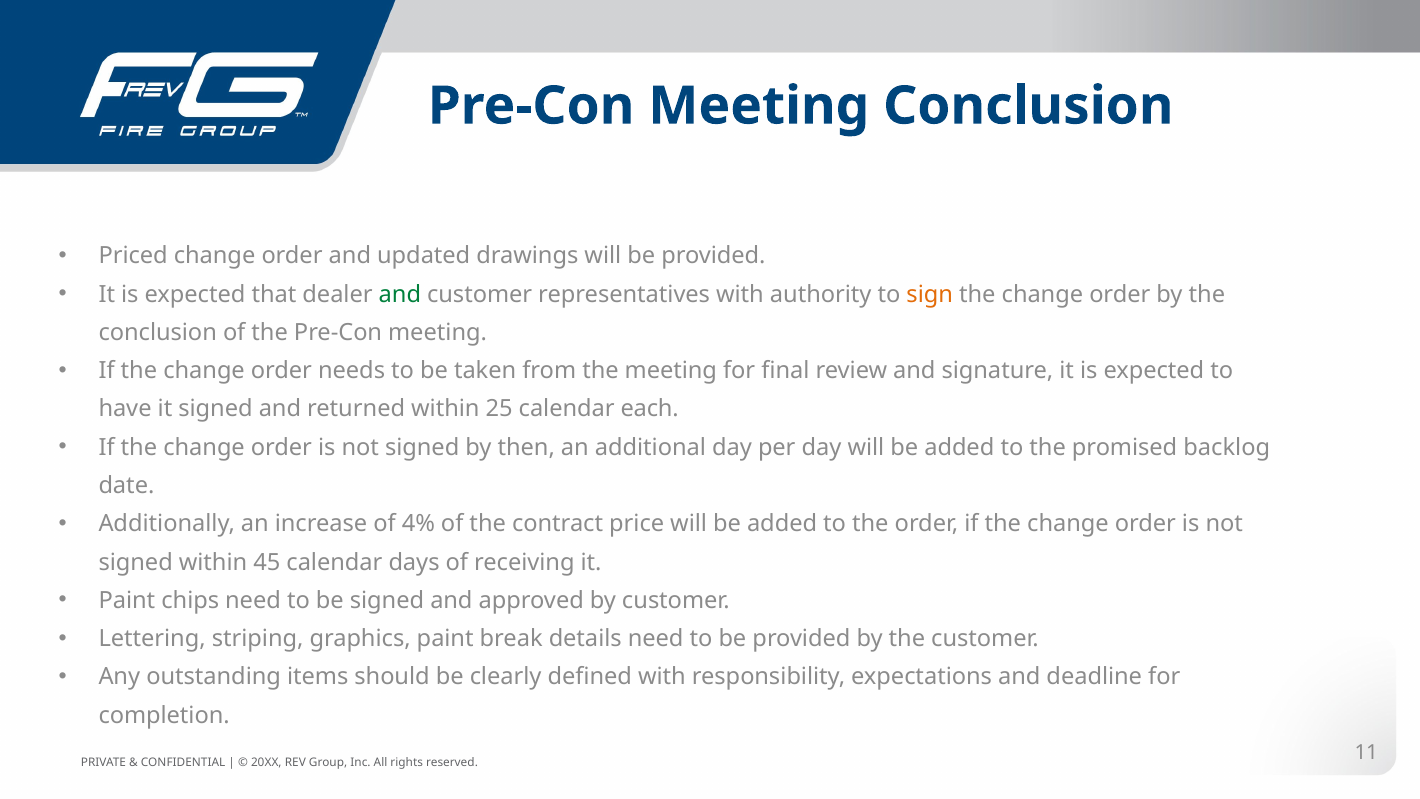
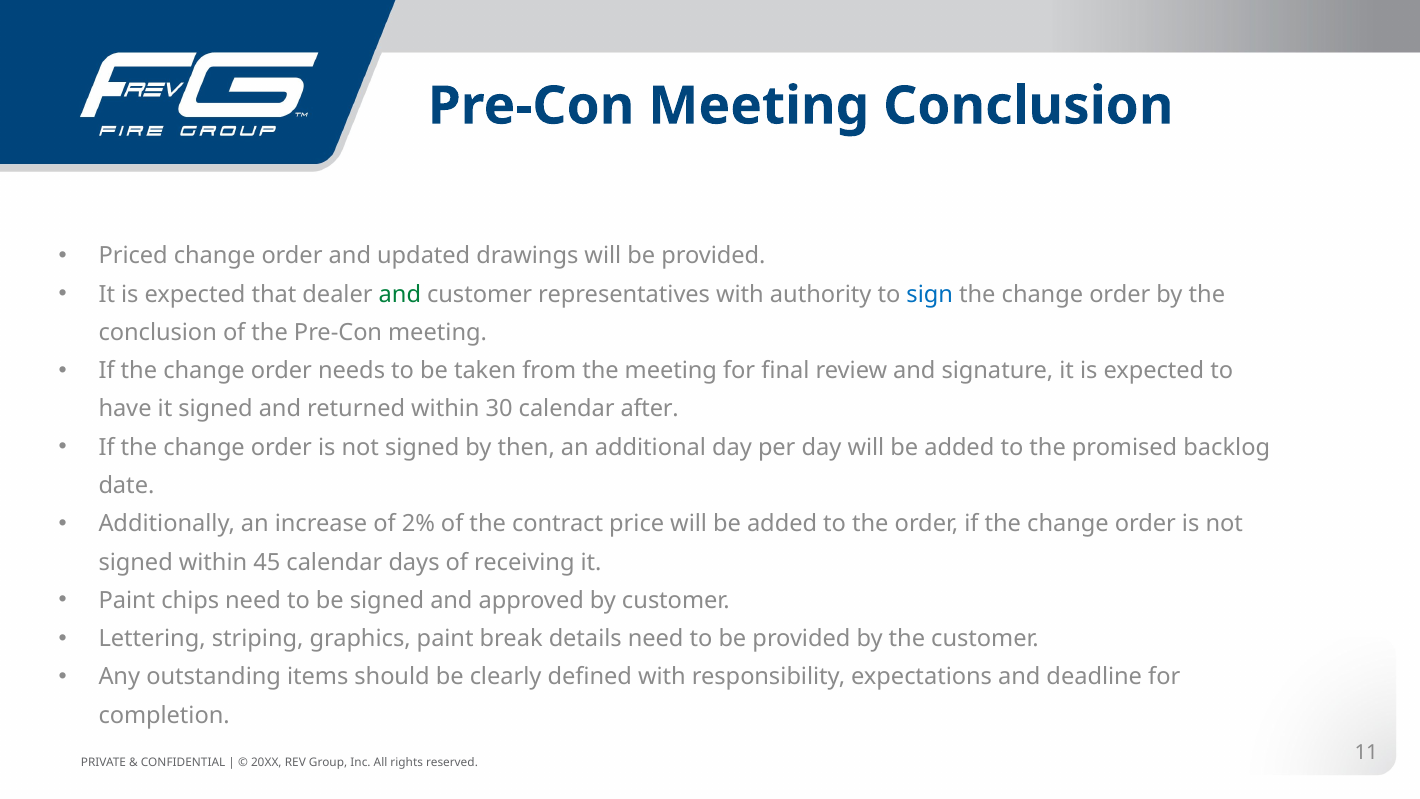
sign colour: orange -> blue (930, 294)
25: 25 -> 30 (499, 409)
each: each -> after (650, 409)
4%: 4% -> 2% (418, 524)
